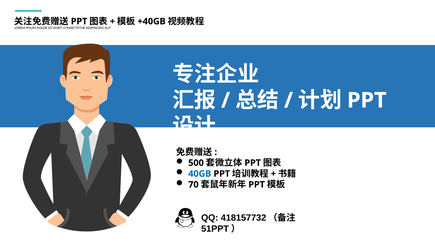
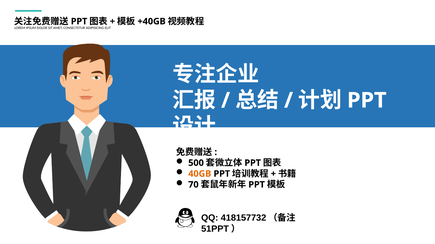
40GB colour: blue -> orange (200, 174)
